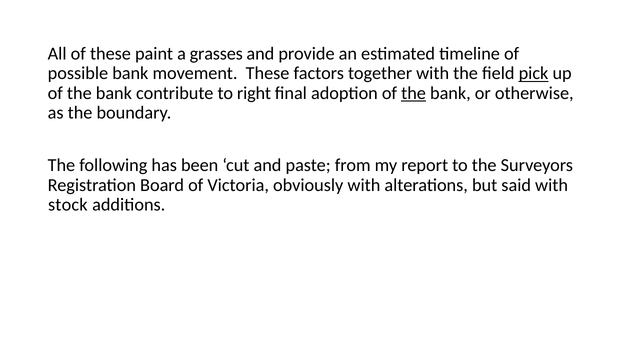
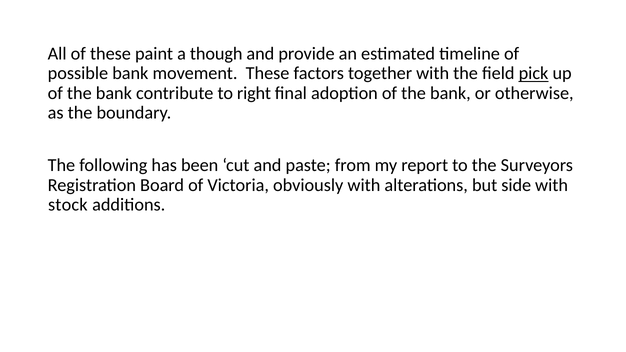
grasses: grasses -> though (216, 54)
the underline: present -> none (414, 93)
said: said -> side (516, 185)
